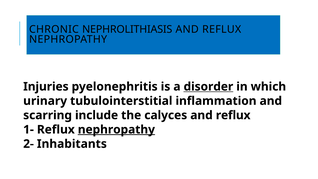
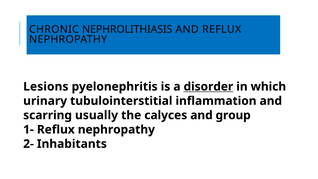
Injuries: Injuries -> Lesions (46, 87)
include: include -> usually (96, 115)
calyces and reflux: reflux -> group (233, 115)
nephropathy underline: present -> none (116, 129)
